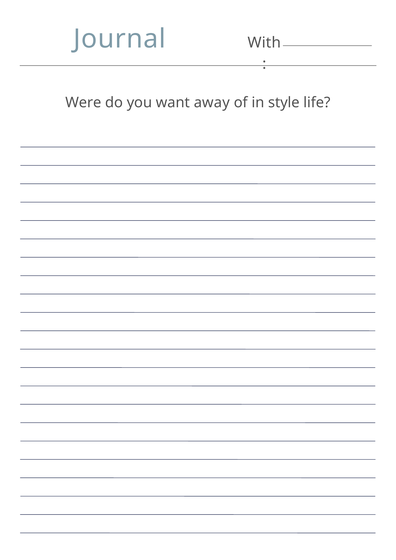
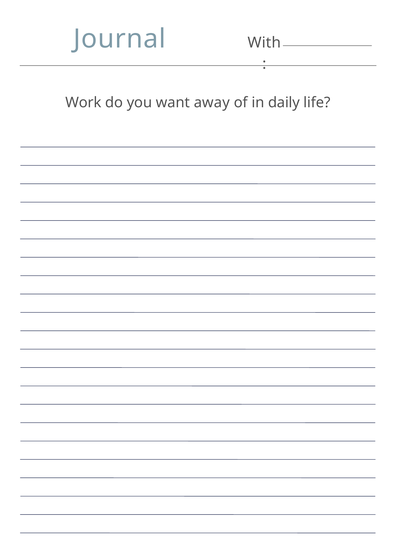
Were: Were -> Work (83, 103)
style: style -> daily (284, 103)
